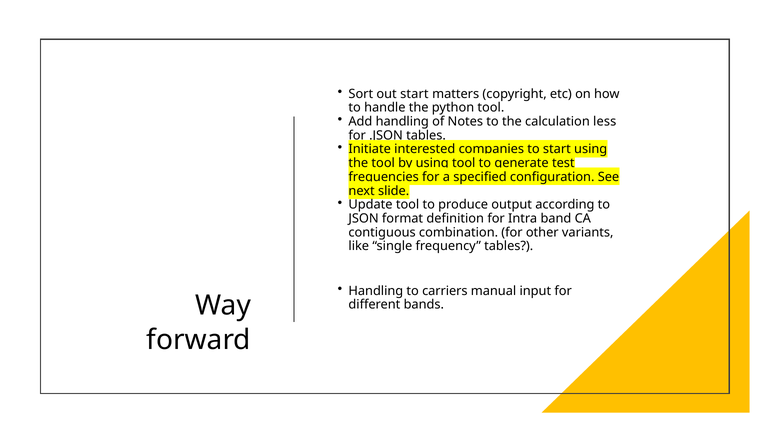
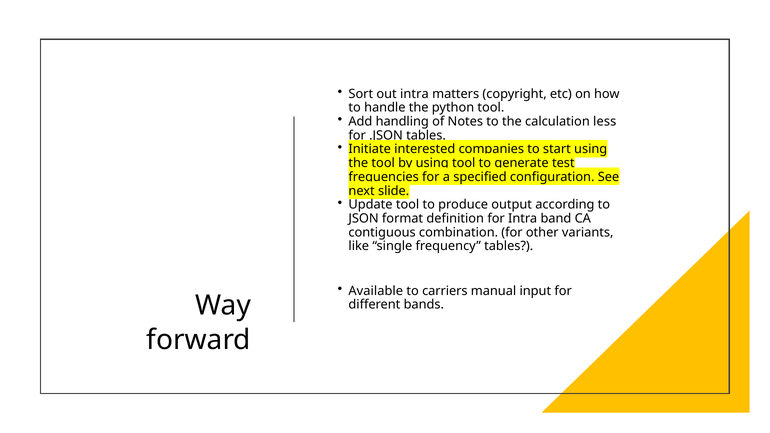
out start: start -> intra (414, 94)
Handling: Handling -> Available (376, 291)
